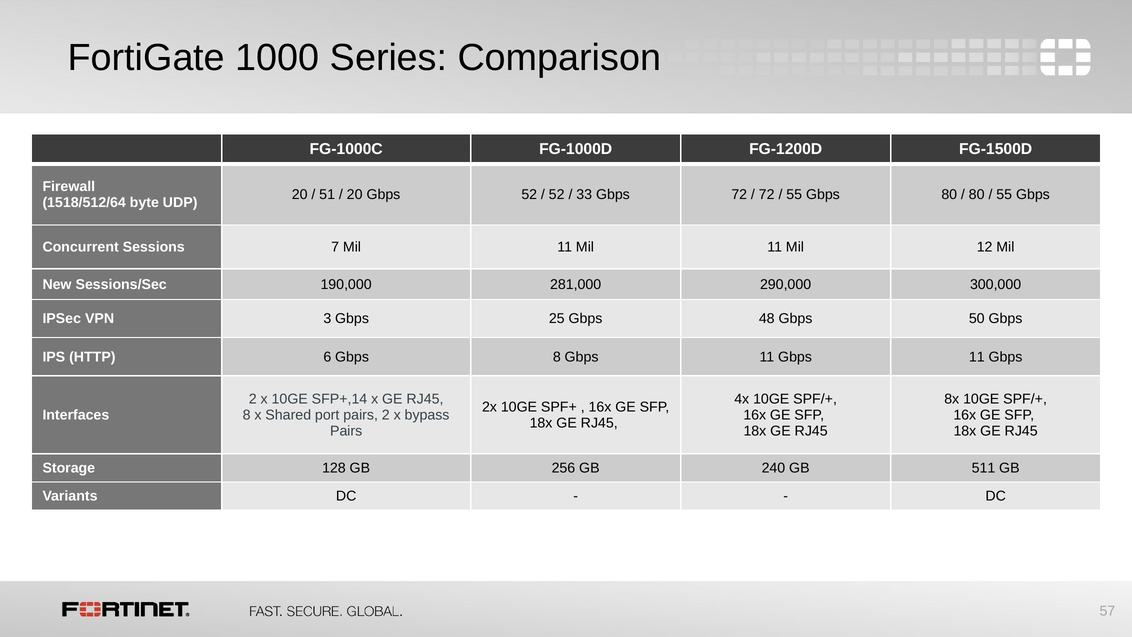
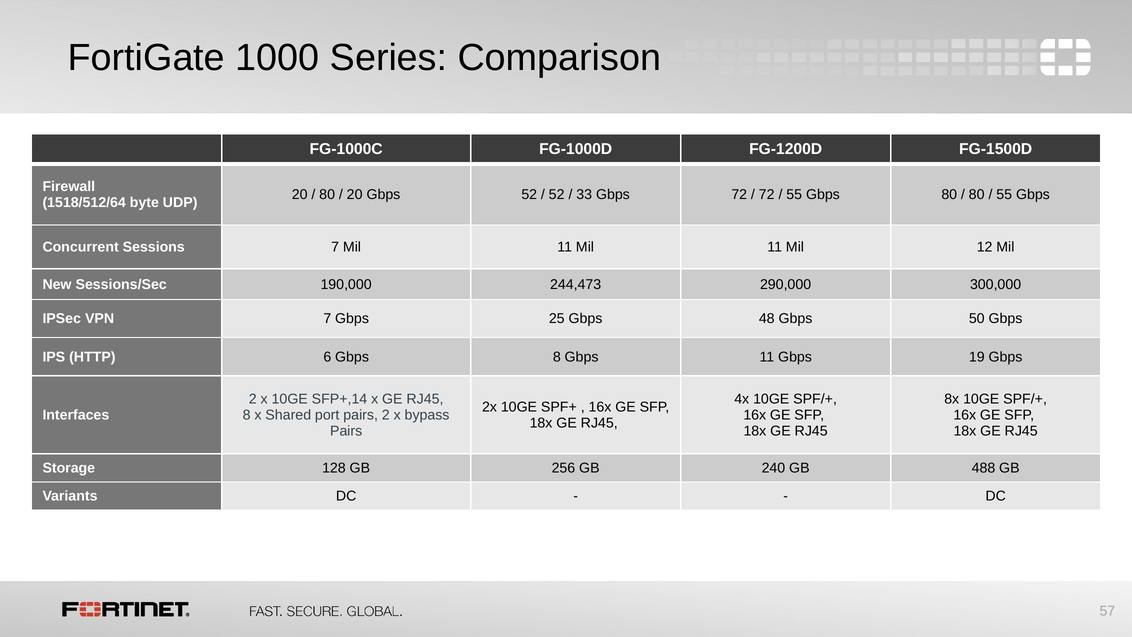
51: 51 -> 80 (327, 195)
281,000: 281,000 -> 244,473 (576, 284)
VPN 3: 3 -> 7 (327, 319)
11 Gbps 11: 11 -> 19 (977, 357)
511: 511 -> 488 (983, 468)
